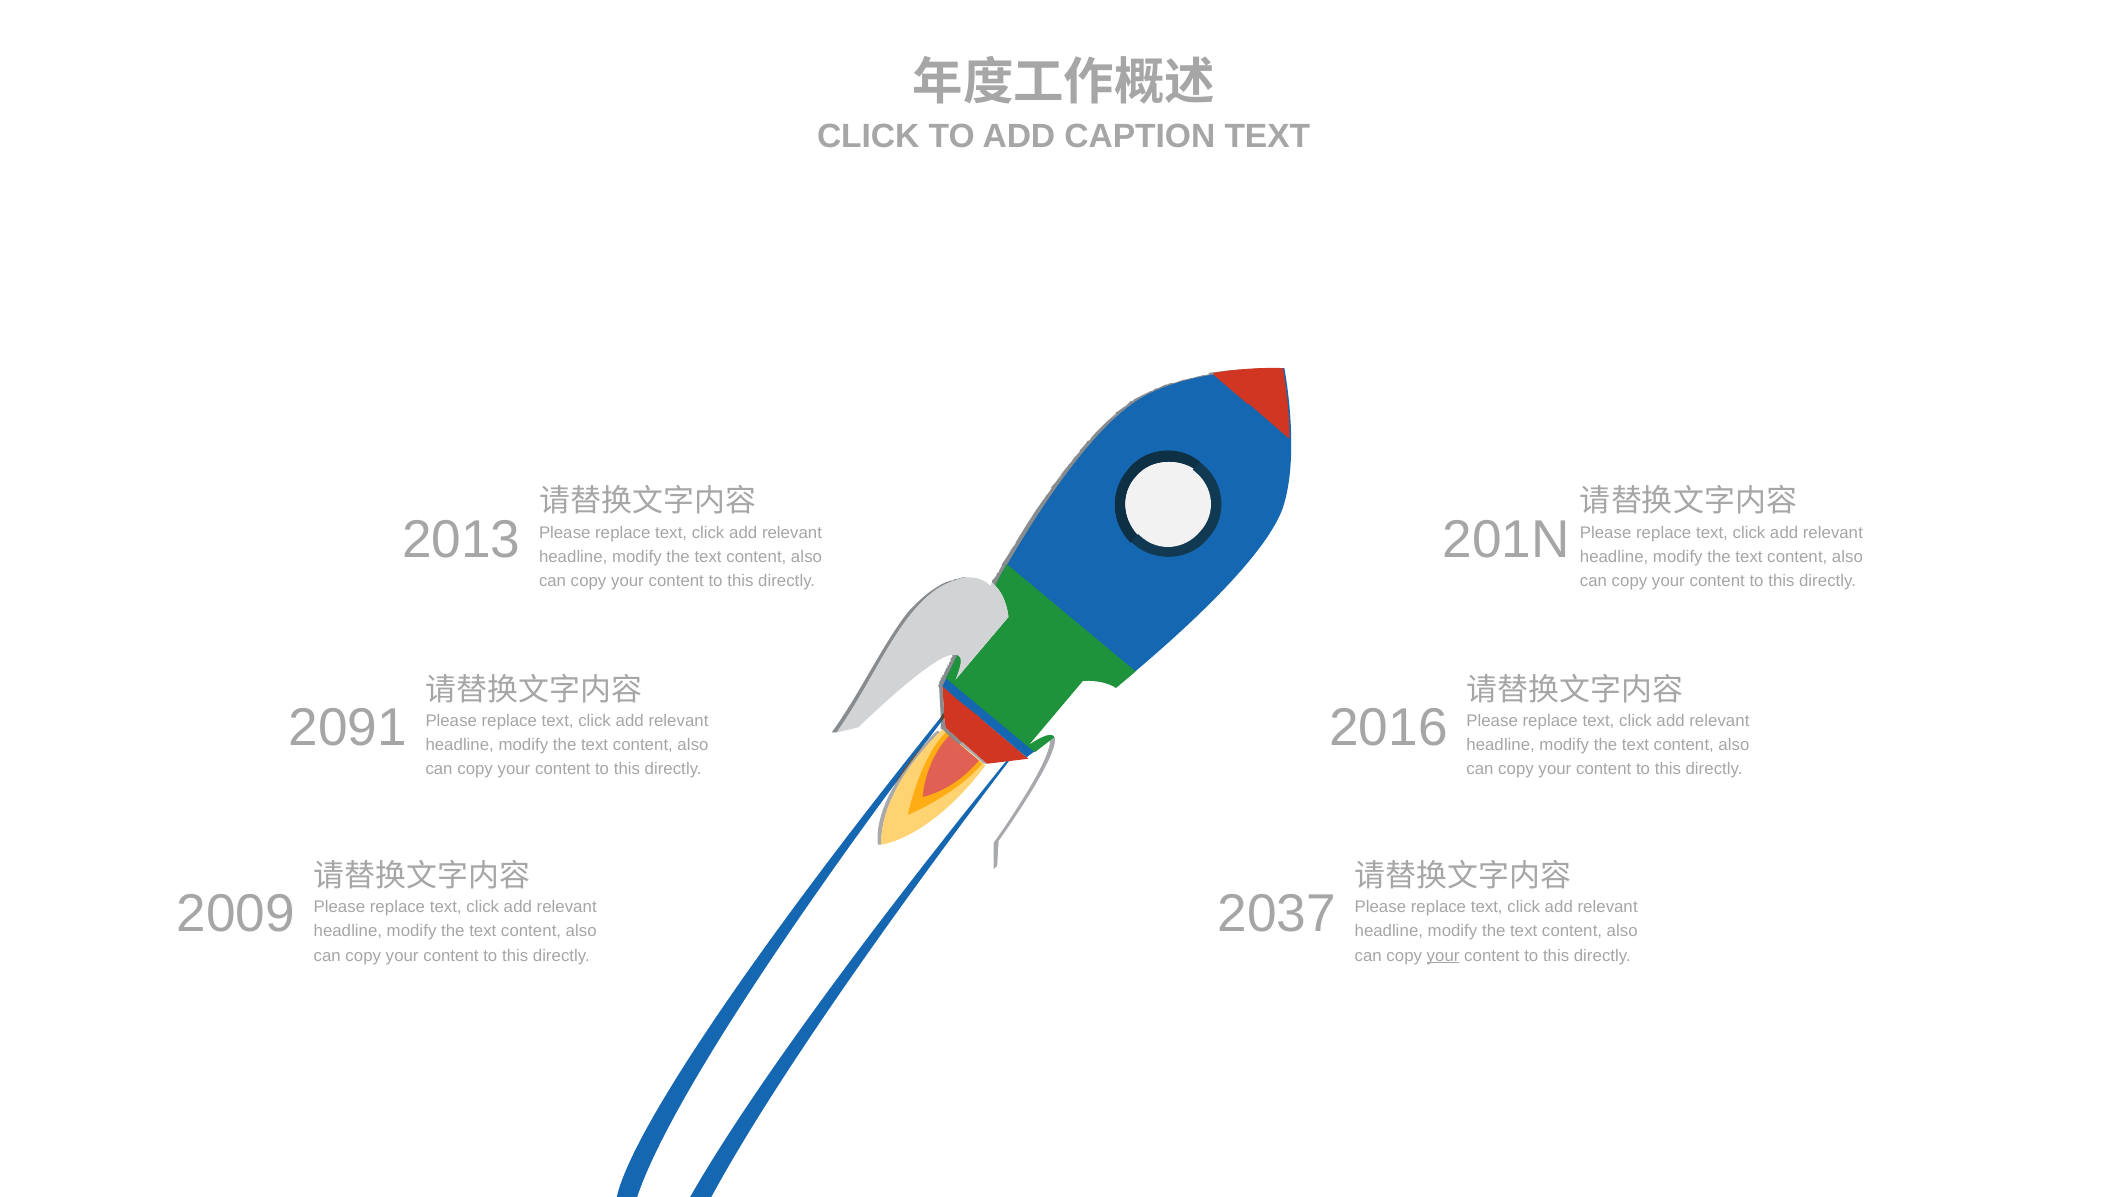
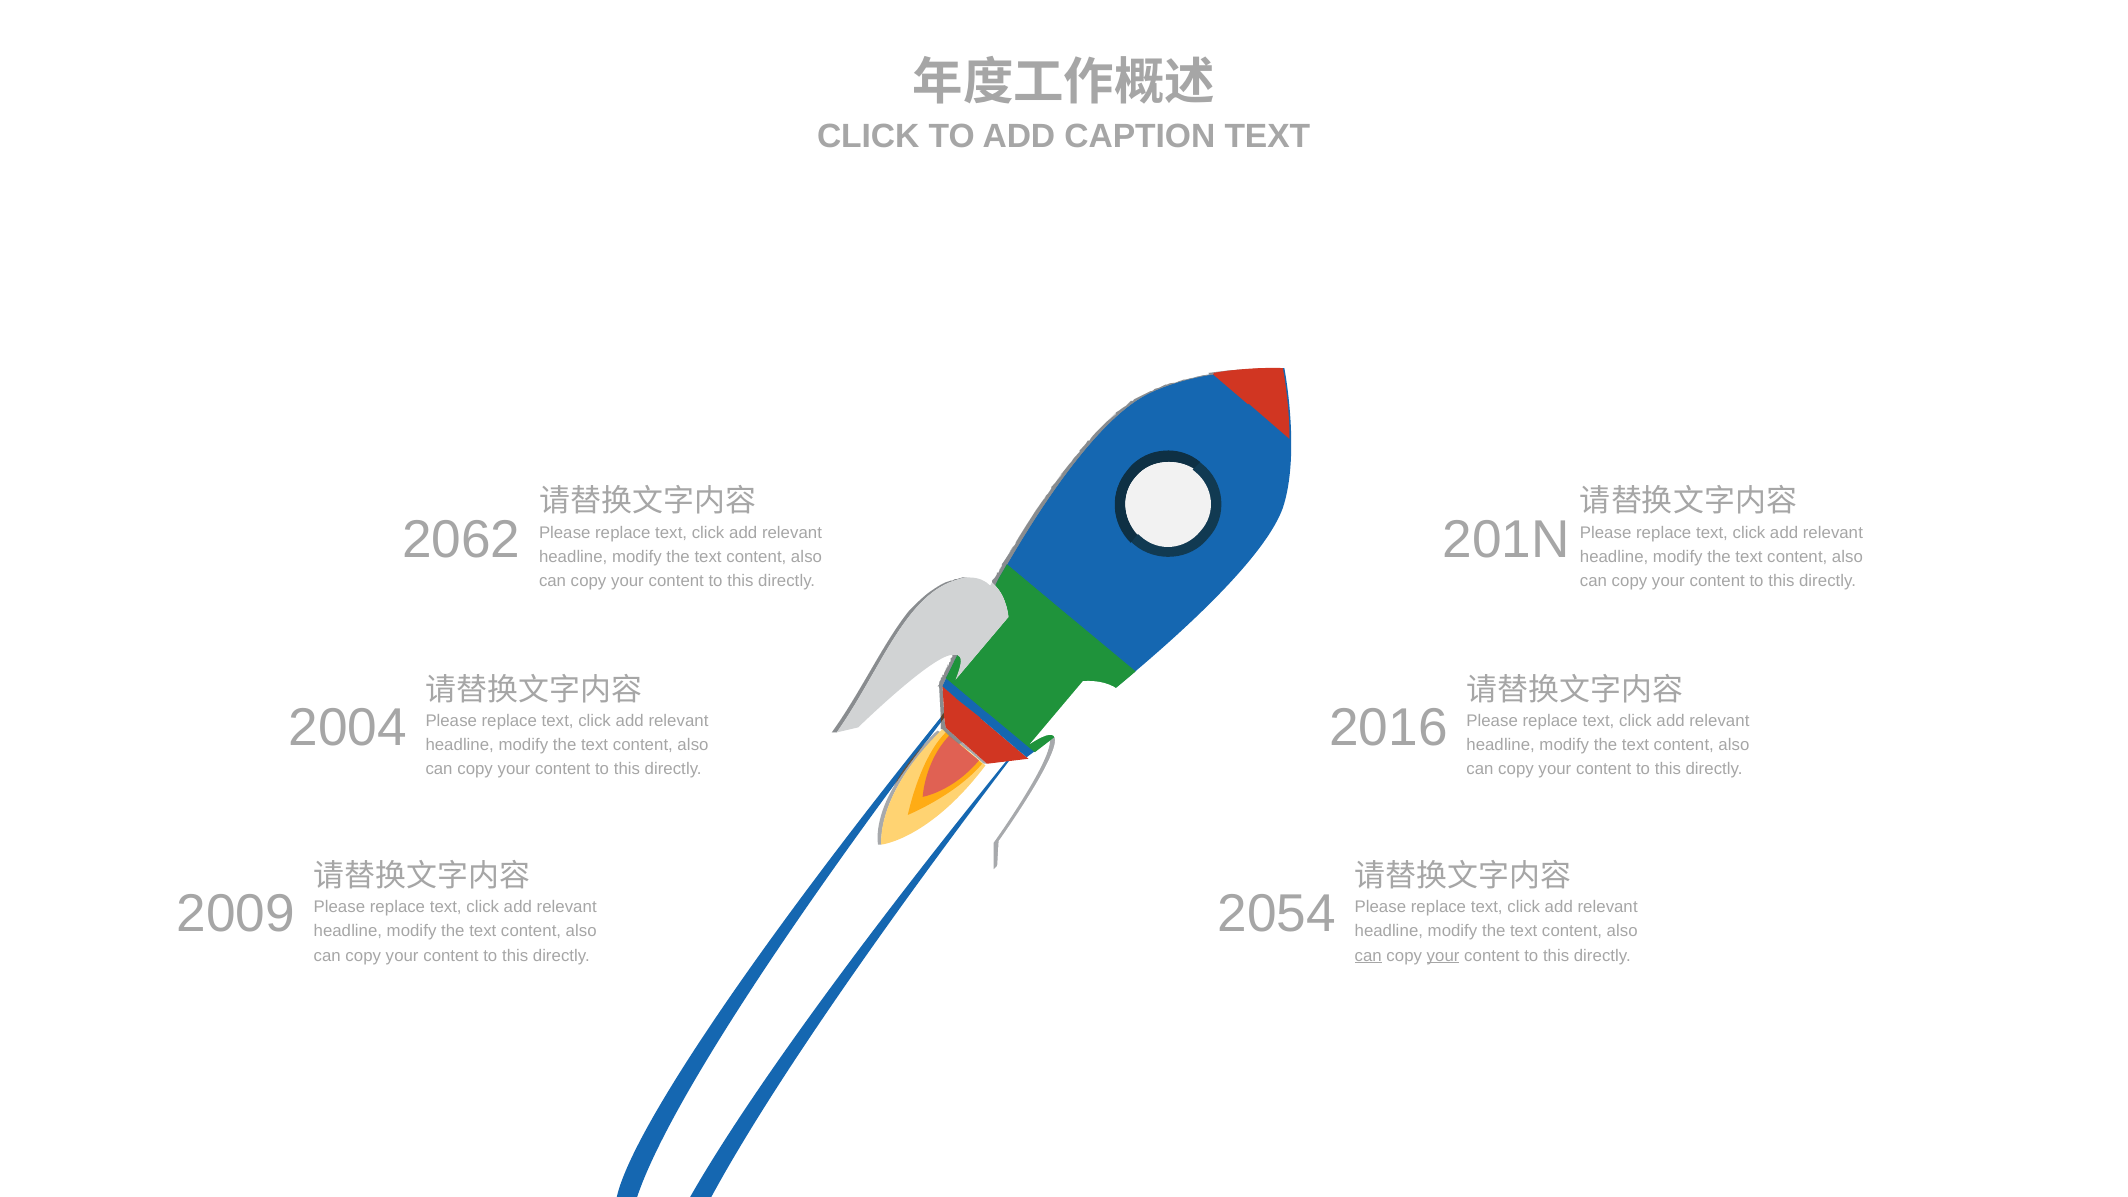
2013: 2013 -> 2062 (461, 540)
2091: 2091 -> 2004 (348, 728)
2037: 2037 -> 2054 (1277, 914)
can underline: none -> present (1368, 955)
